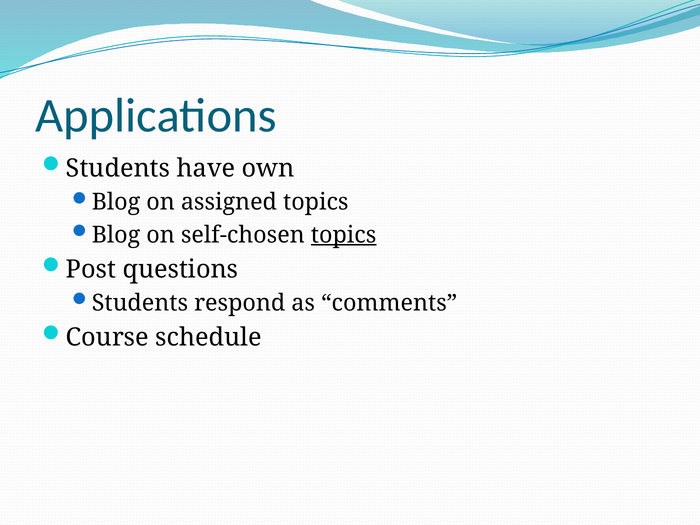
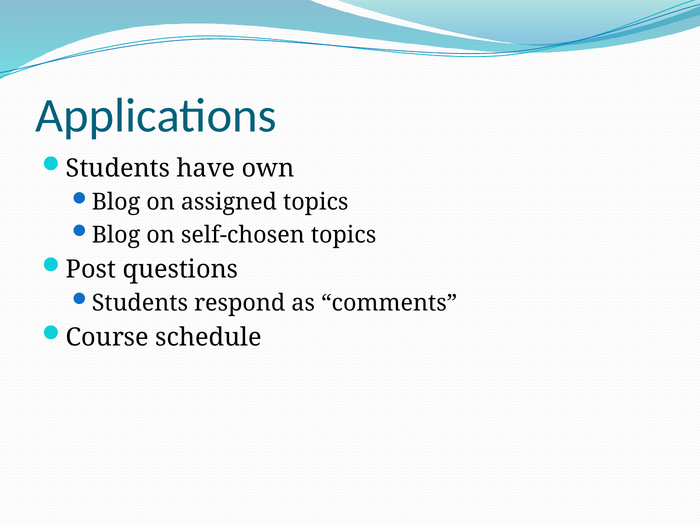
topics underline: present -> none (344, 235)
